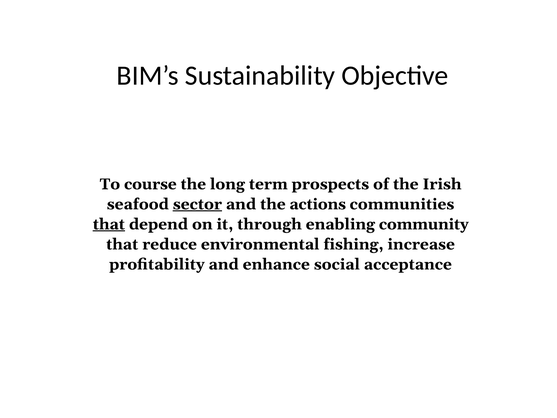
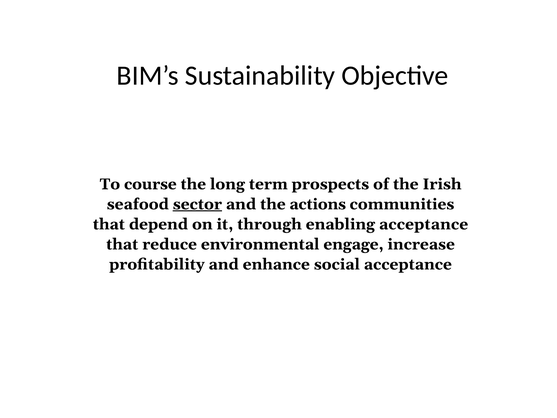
that underline: present -> none (109, 224)
enabling community: community -> acceptance (424, 224)
fishing: fishing -> engage (353, 244)
